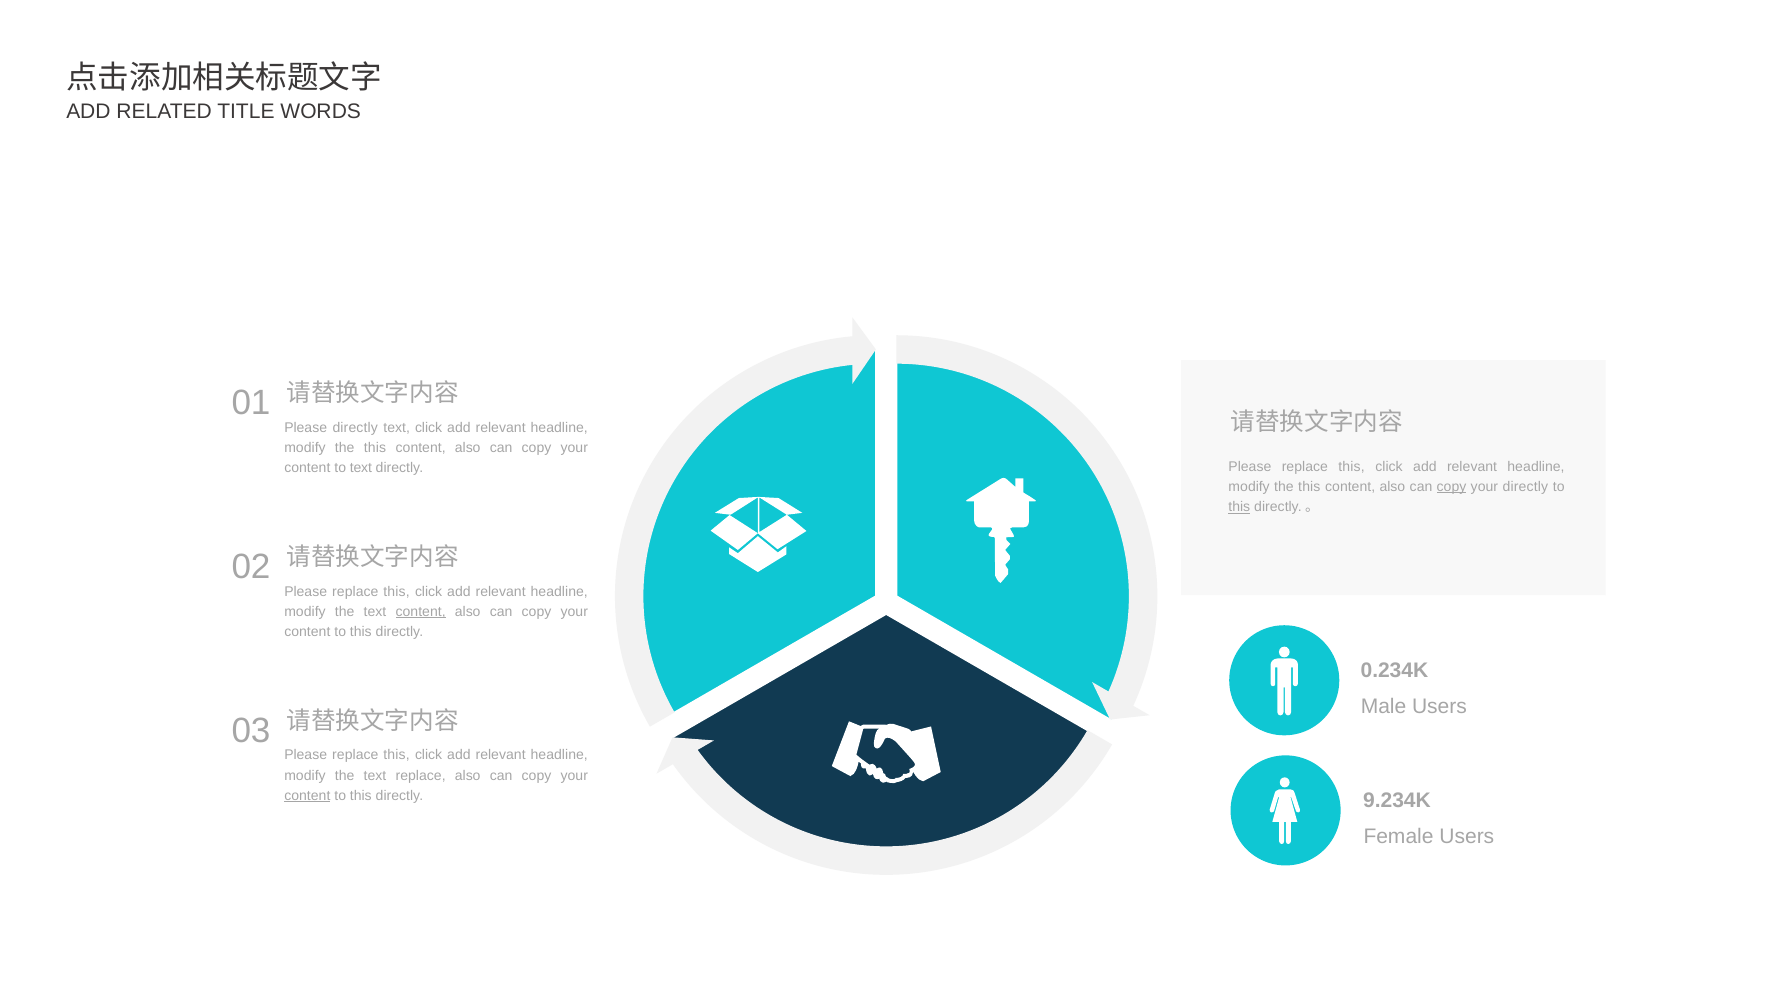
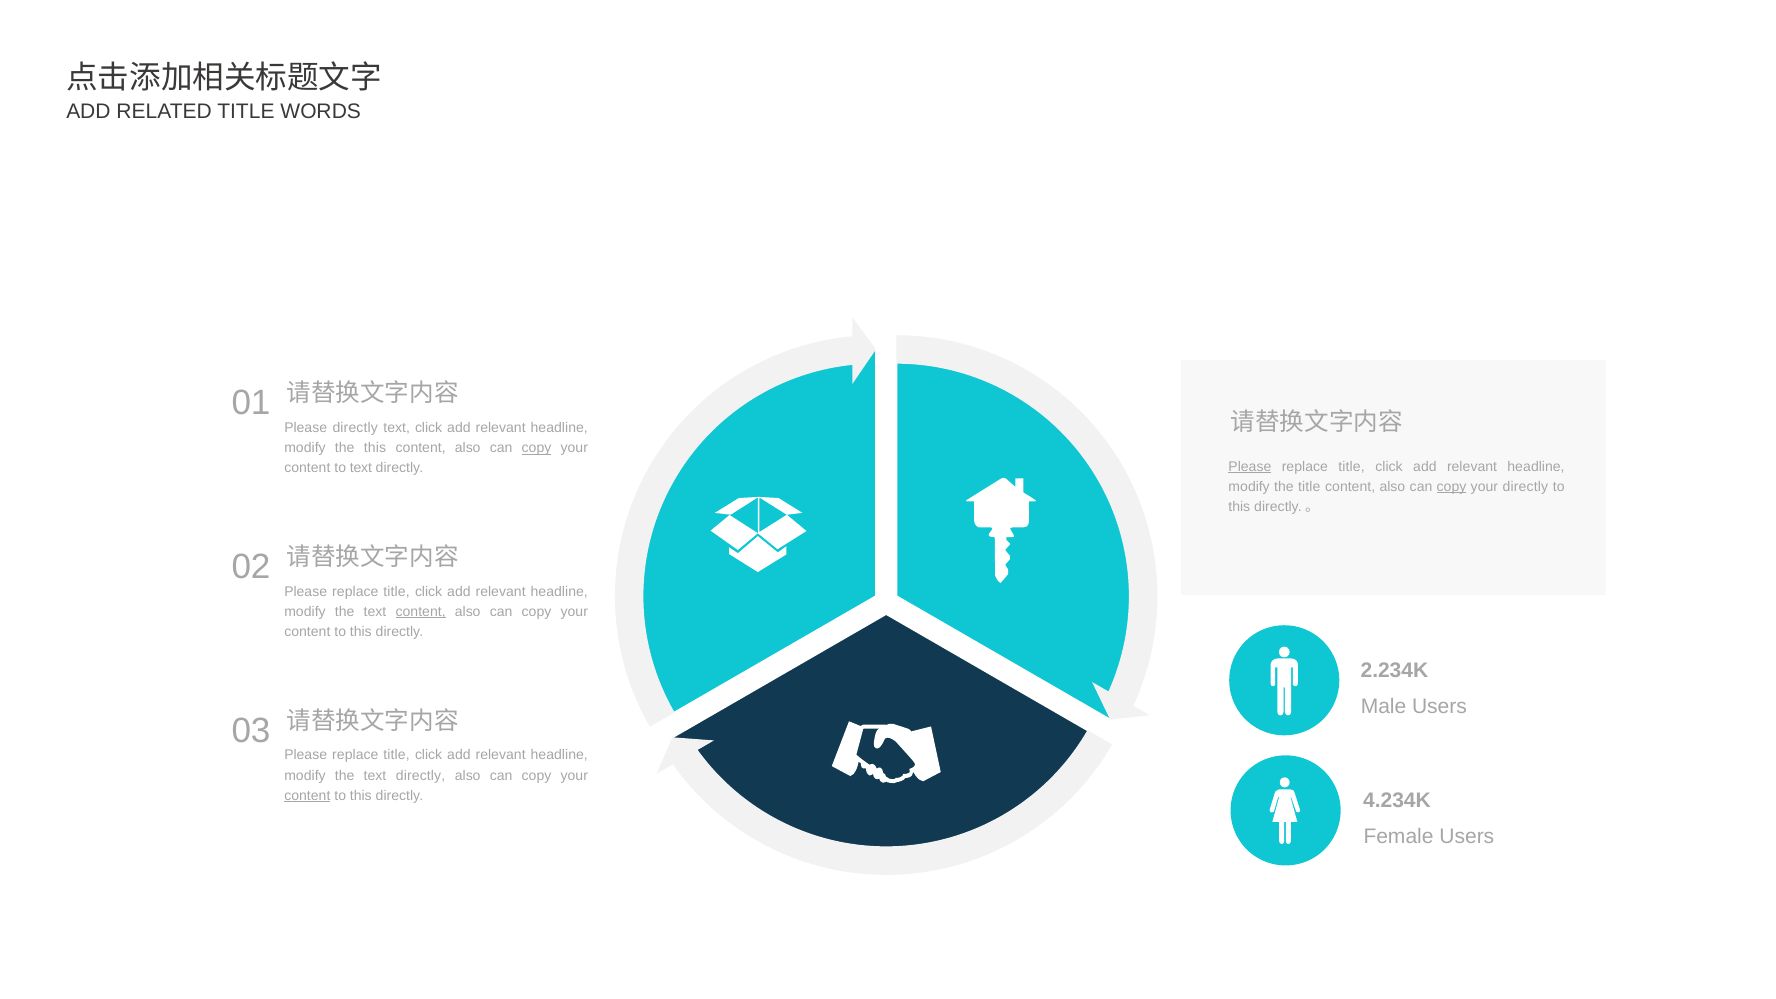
copy underline: none -> present (537, 448)
Please underline: none -> present (1250, 467)
this: this -> title (1352, 467)
this: this -> title (1309, 487)
this underline: present -> none (1239, 507)
this: this -> title (397, 592)
0.234K: 0.234K -> 2.234K (1394, 671)
this: this -> title (397, 755)
the text replace: replace -> directly (421, 775)
9.234K: 9.234K -> 4.234K (1397, 801)
